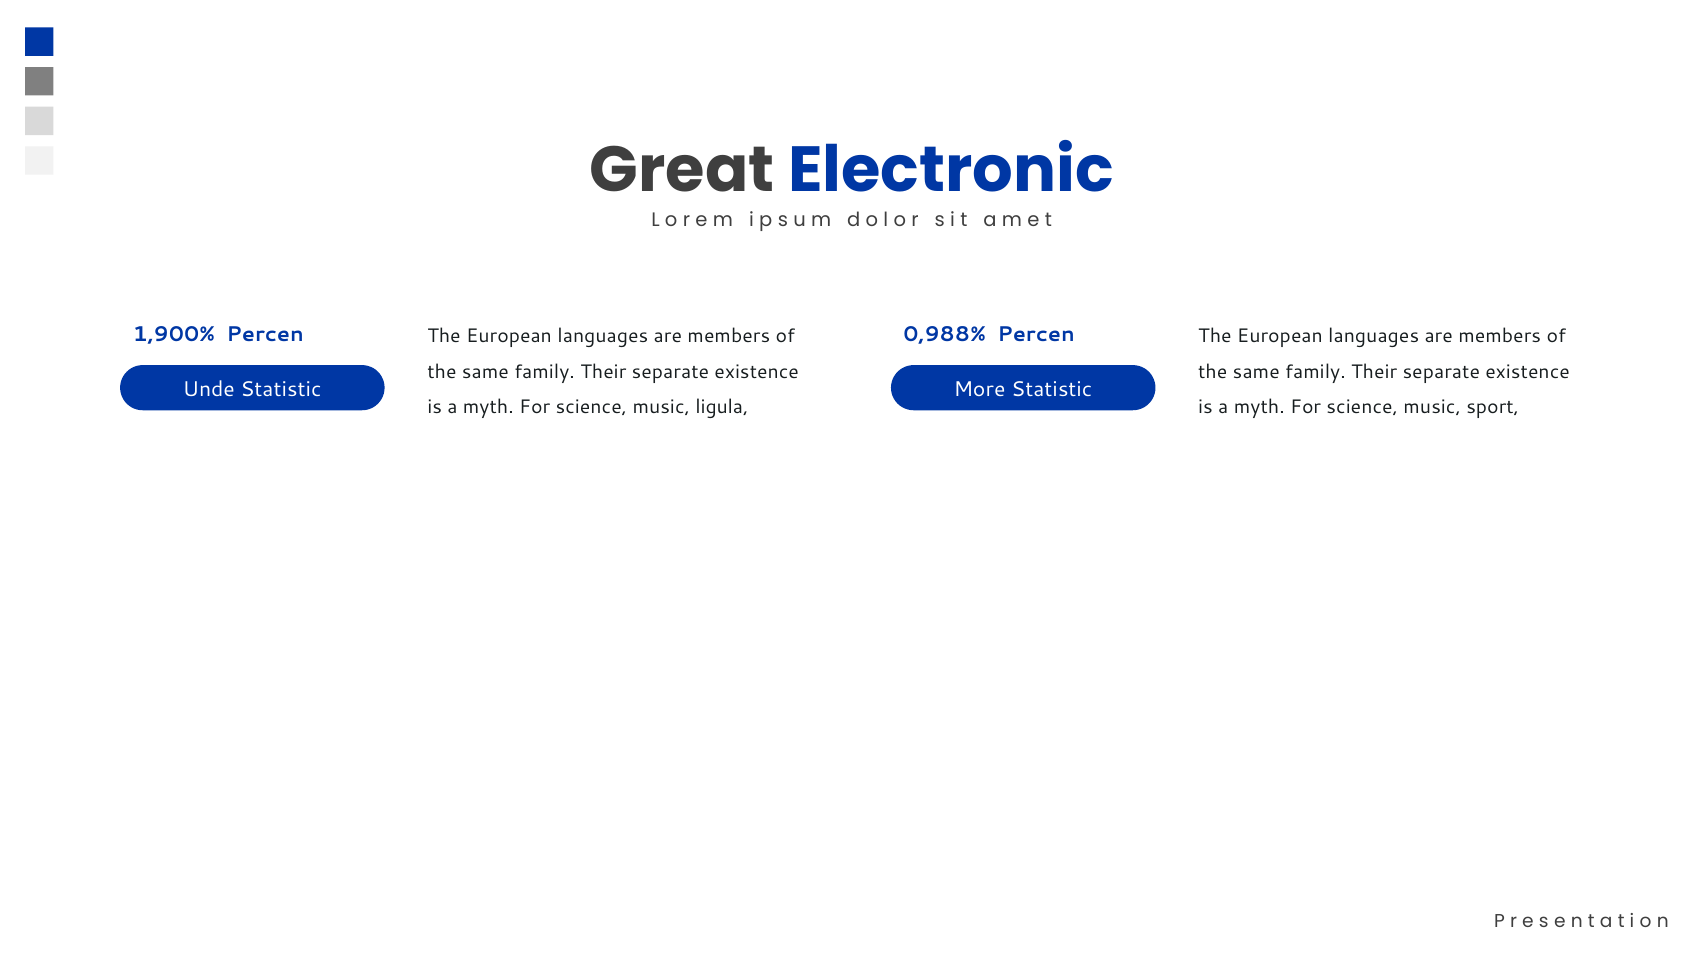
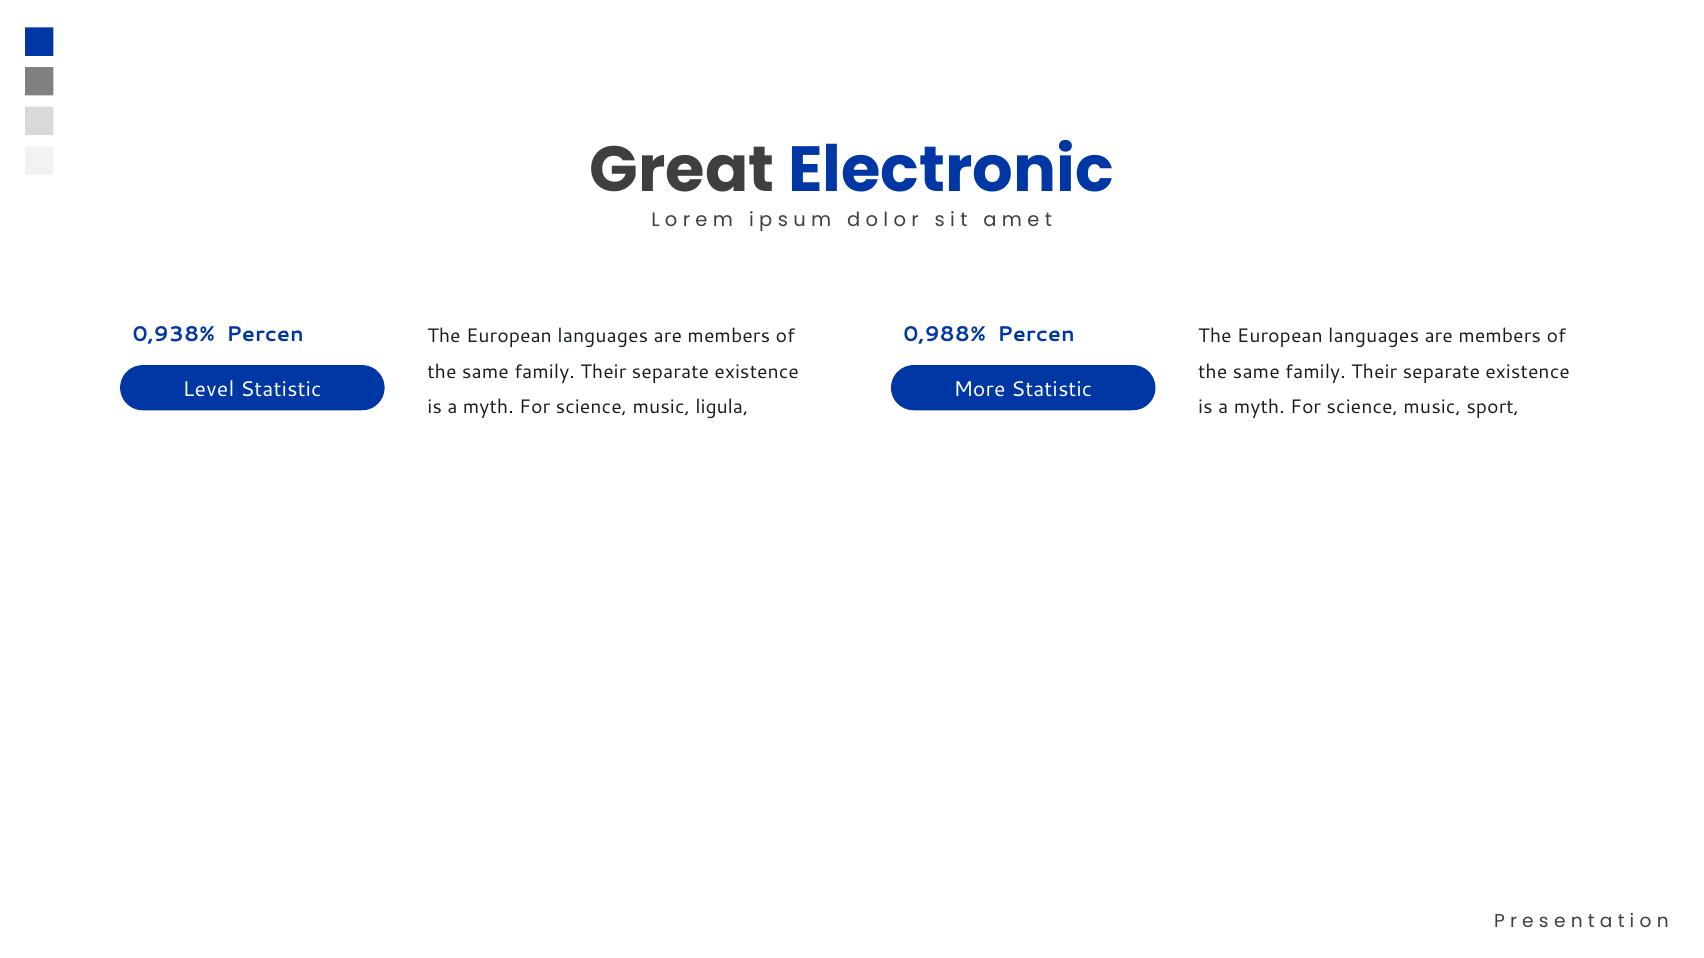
1,900%: 1,900% -> 0,938% (174, 334)
Unde: Unde -> Level (209, 389)
